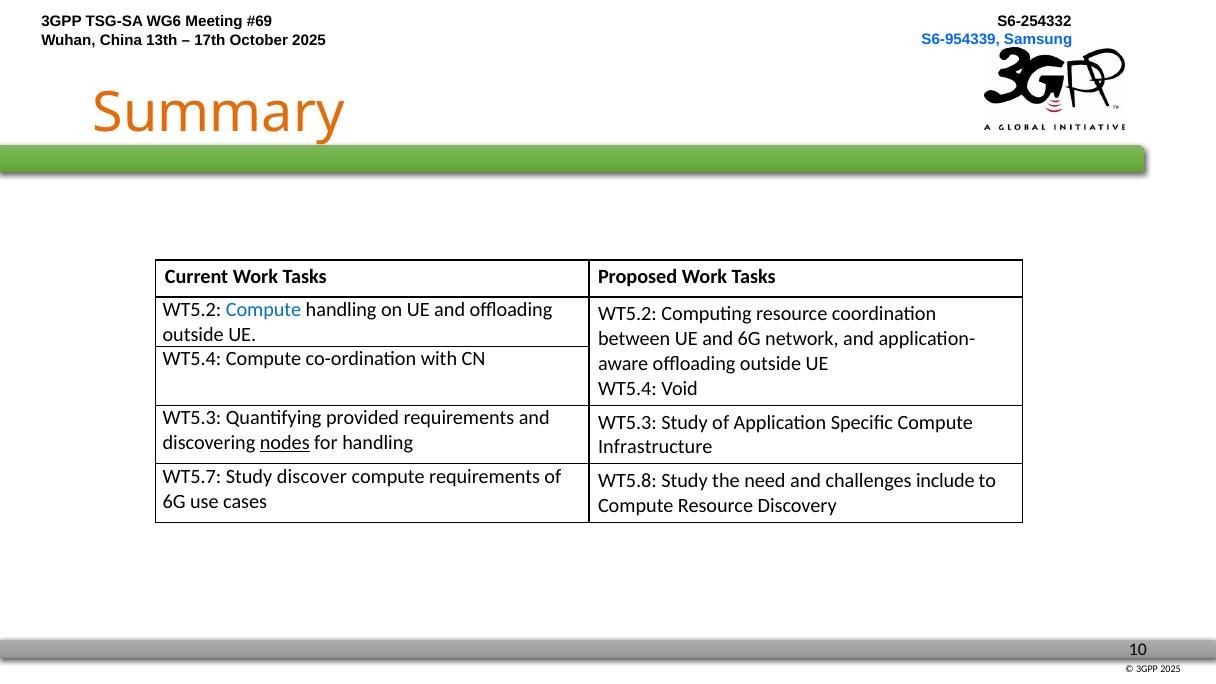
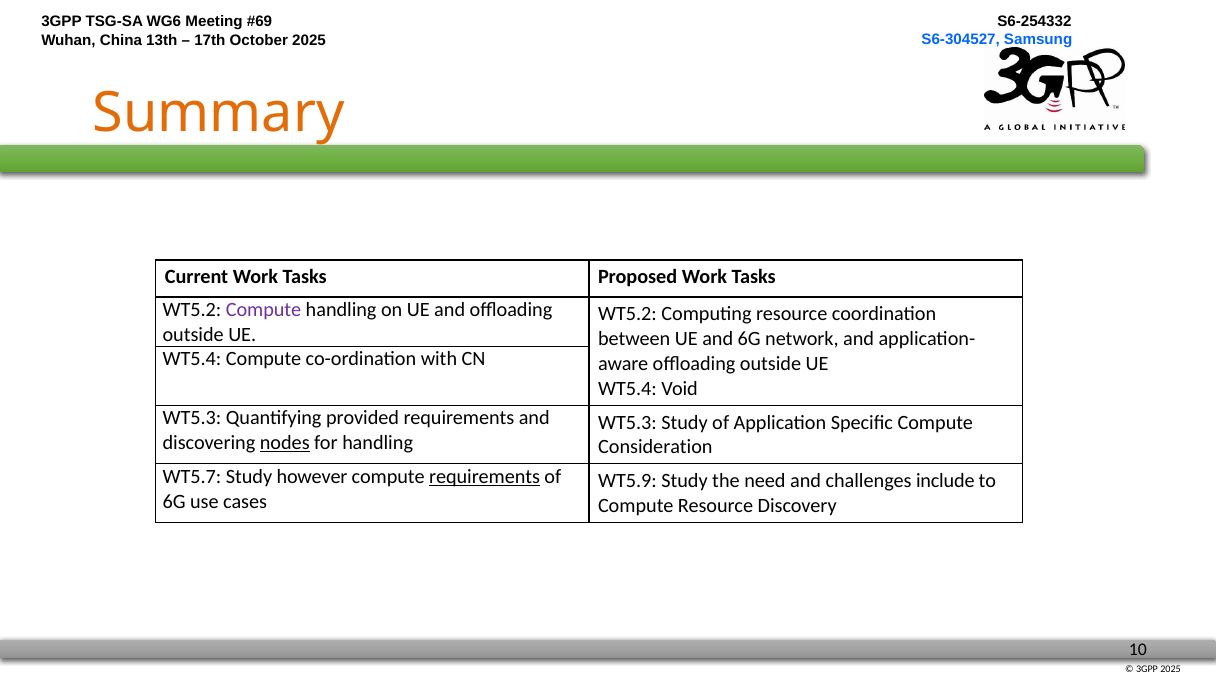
S6-954339: S6-954339 -> S6-304527 (961, 39)
Compute colour: blue -> purple (264, 310)
Infrastructure: Infrastructure -> Consideration (655, 447)
discover: discover -> however (312, 477)
requirements underline: none -> present (485, 477)
WT5.8: WT5.8 -> WT5.9 (627, 481)
